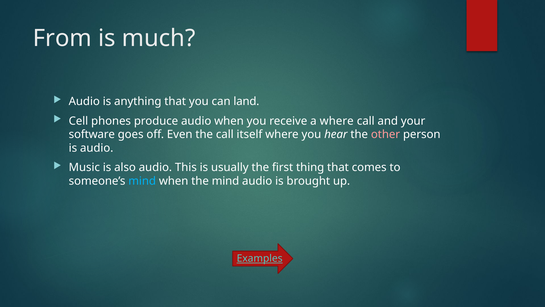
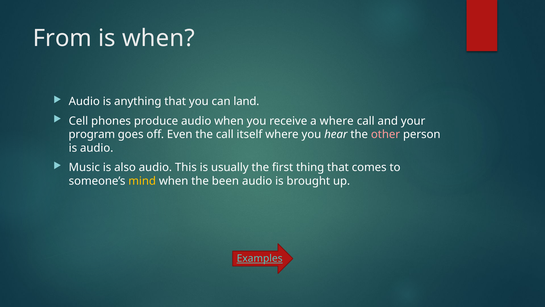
is much: much -> when (159, 38)
software: software -> program (92, 134)
mind colour: light blue -> yellow (142, 181)
the mind: mind -> been (225, 181)
